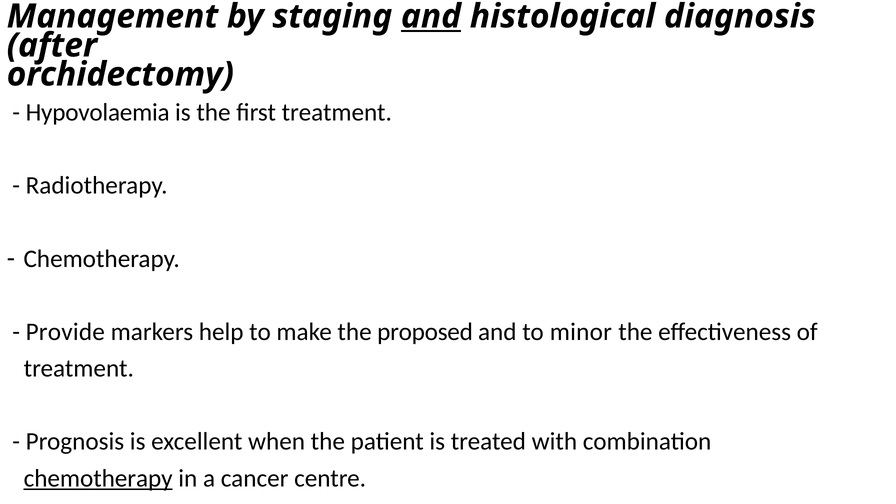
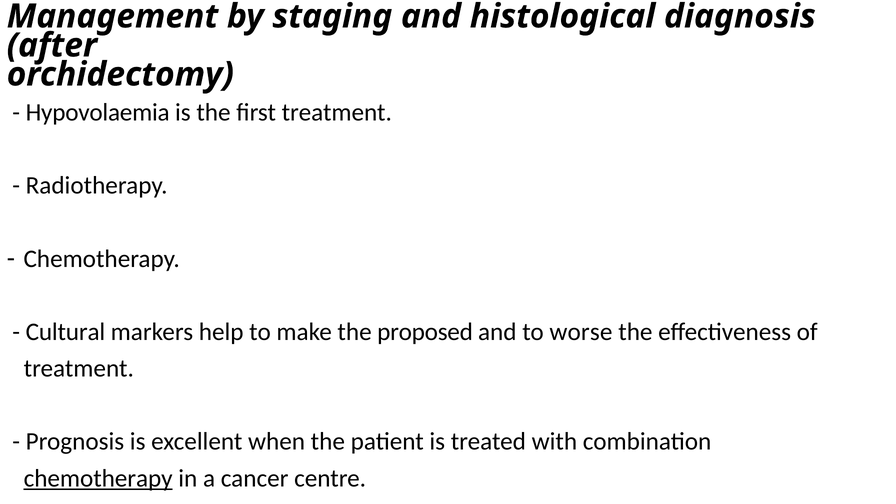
and underline: present -> none (431, 16)
Provide: Provide -> Cultural (65, 332)
minor: minor -> worse (581, 332)
